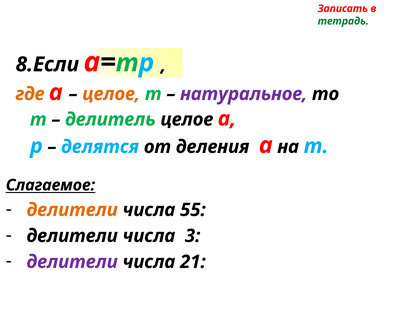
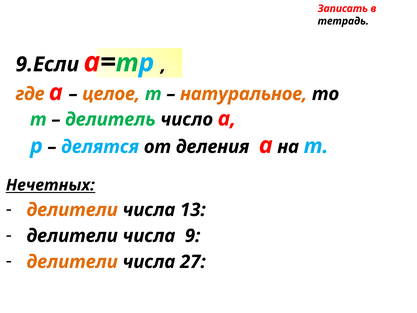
тетрадь colour: green -> black (343, 21)
8.Если: 8.Если -> 9.Если (47, 64)
натуральное colour: purple -> orange (244, 94)
делитель целое: целое -> число (187, 119)
Слагаемое: Слагаемое -> Нечетных (50, 185)
55: 55 -> 13 (193, 210)
3: 3 -> 9 (193, 236)
делители colour: purple -> orange (72, 262)
21: 21 -> 27 (193, 262)
